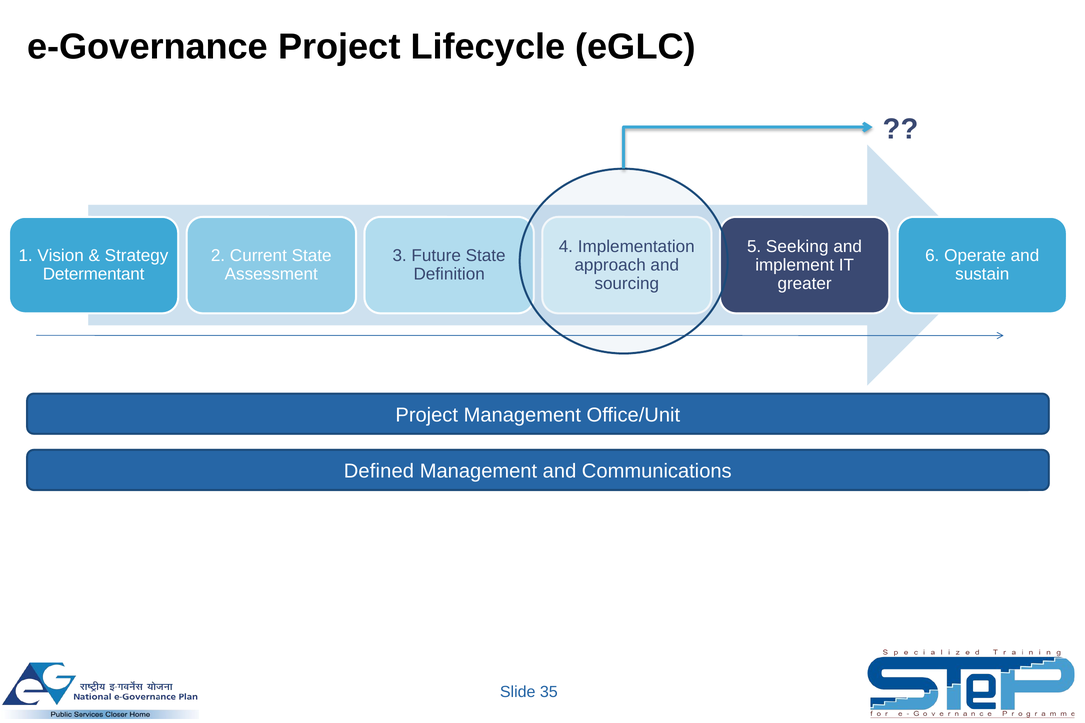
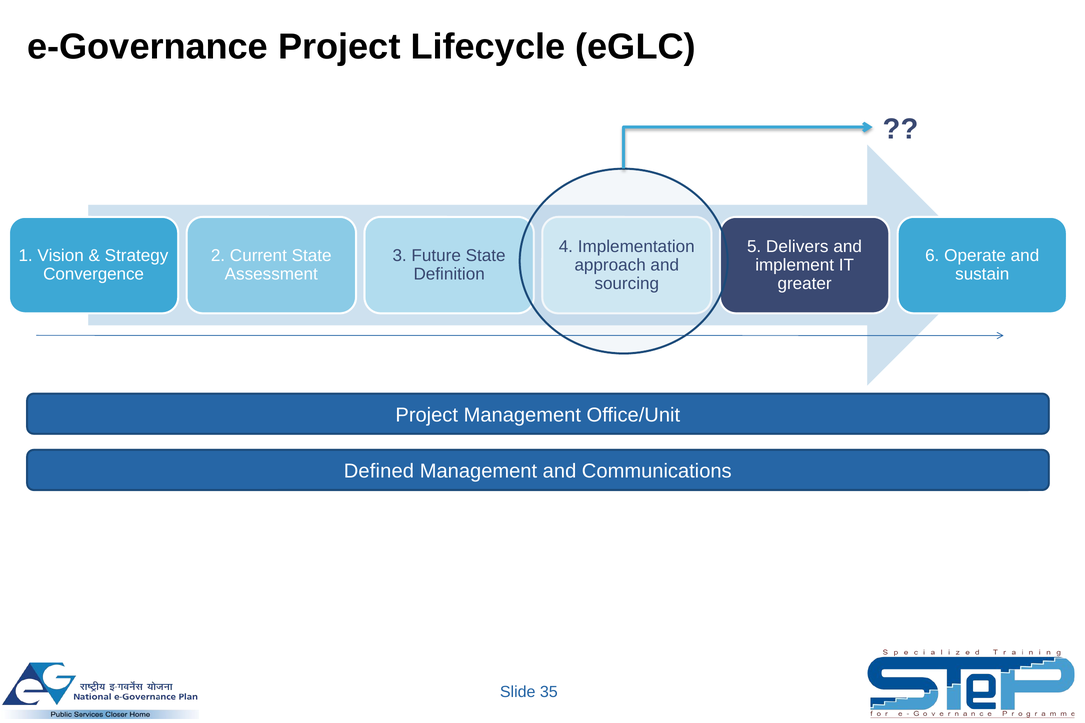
Seeking: Seeking -> Delivers (797, 247)
Determentant: Determentant -> Convergence (94, 274)
